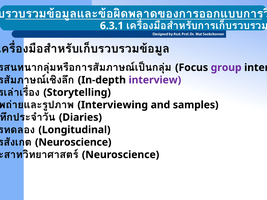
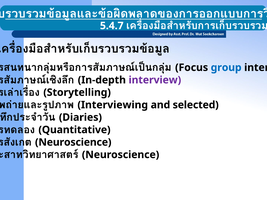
6.3.1: 6.3.1 -> 5.4.7 (112, 26)
group colour: purple -> blue (226, 68)
samples: samples -> selected (196, 105)
Longitudinal: Longitudinal -> Quantitative (74, 130)
